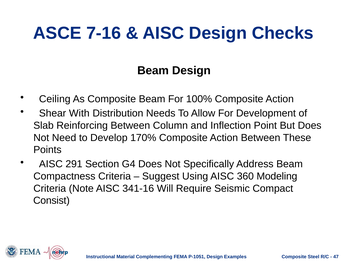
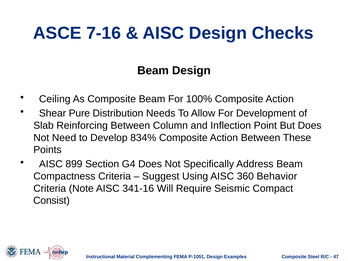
With: With -> Pure (79, 113)
170%: 170% -> 834% (143, 138)
291: 291 -> 899 (74, 164)
Modeling: Modeling -> Behavior (277, 176)
